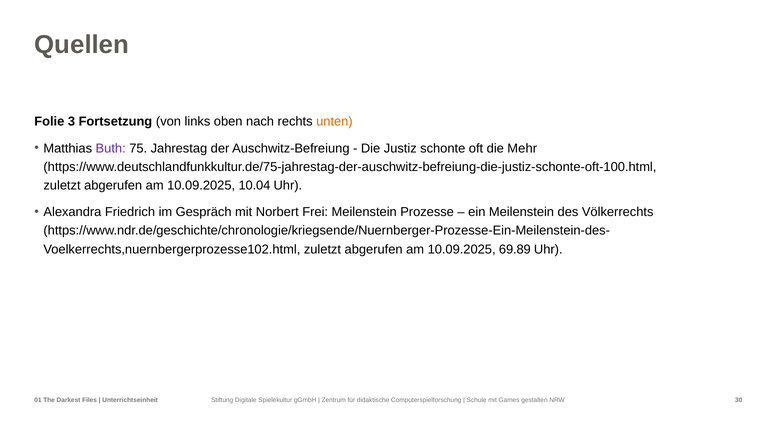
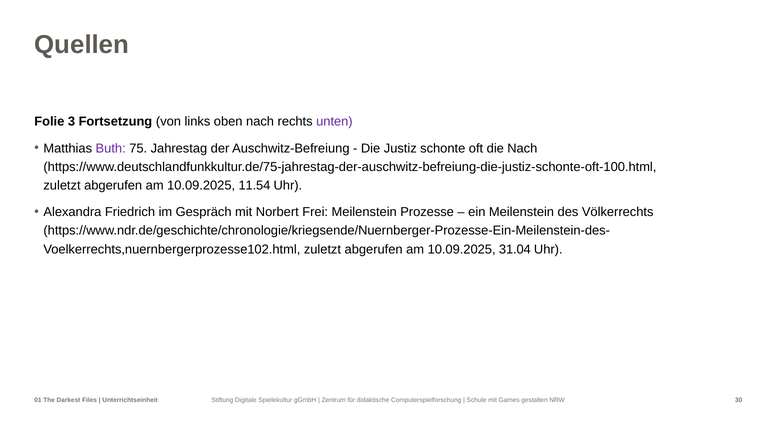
unten colour: orange -> purple (334, 122)
die Mehr: Mehr -> Nach (522, 148)
10.04: 10.04 -> 11.54 (254, 185)
69.89: 69.89 -> 31.04 (515, 249)
